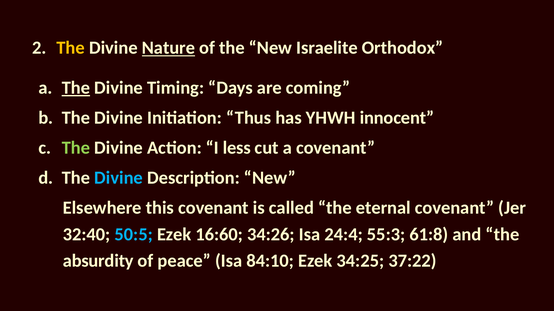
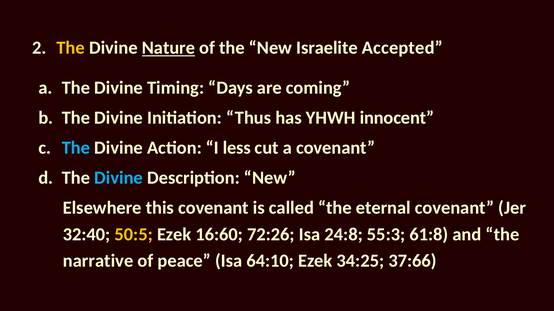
Orthodox: Orthodox -> Accepted (402, 48)
The underline: present -> none (76, 88)
The colour: light green -> light blue (76, 148)
50:5 colour: light blue -> yellow (134, 235)
34:26: 34:26 -> 72:26 (271, 235)
24:4: 24:4 -> 24:8 (344, 235)
absurdity: absurdity -> narrative (98, 261)
84:10: 84:10 -> 64:10 (270, 261)
37:22: 37:22 -> 37:66 (413, 261)
